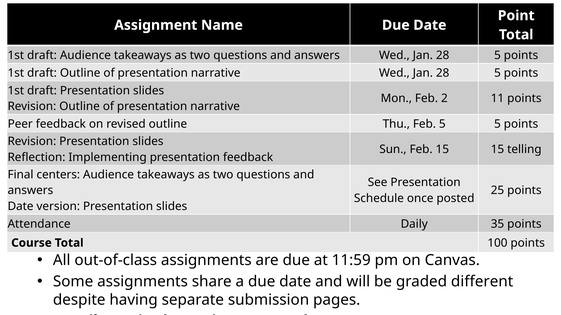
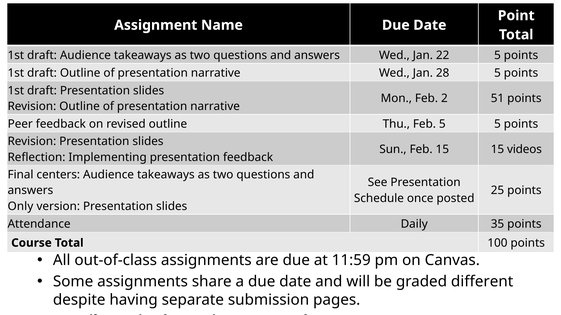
answers Wed Jan 28: 28 -> 22 (443, 55)
11: 11 -> 51 (497, 99)
telling: telling -> videos (524, 150)
Date: Date -> Only (20, 207)
